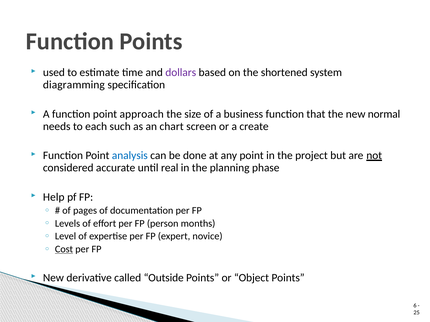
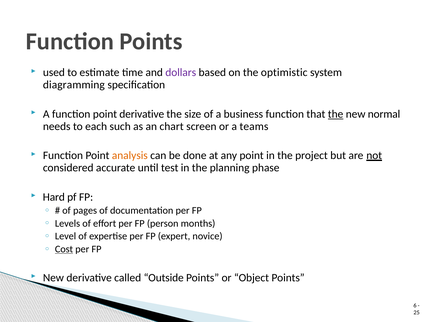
shortened: shortened -> optimistic (284, 73)
point approach: approach -> derivative (142, 114)
the underline: none -> present (336, 114)
create: create -> teams (254, 126)
analysis colour: blue -> orange (130, 156)
real: real -> test (170, 168)
Help: Help -> Hard (54, 197)
